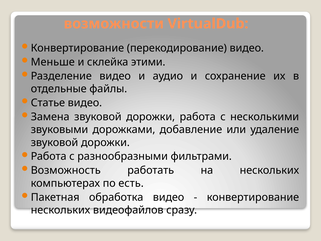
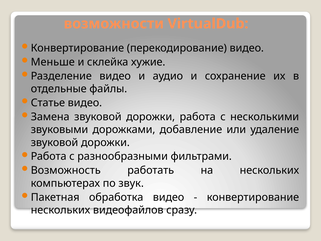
этими: этими -> хужие (148, 62)
есть: есть -> звук (131, 183)
